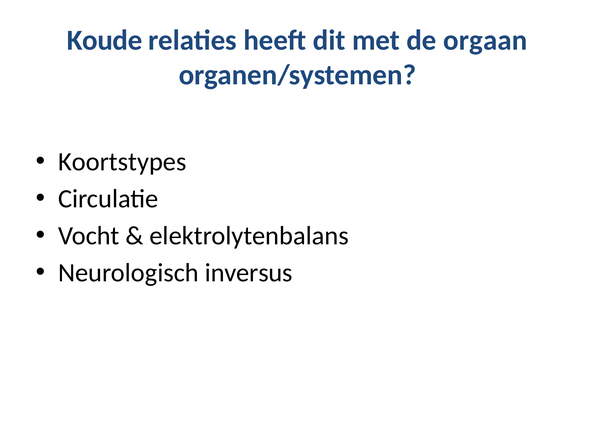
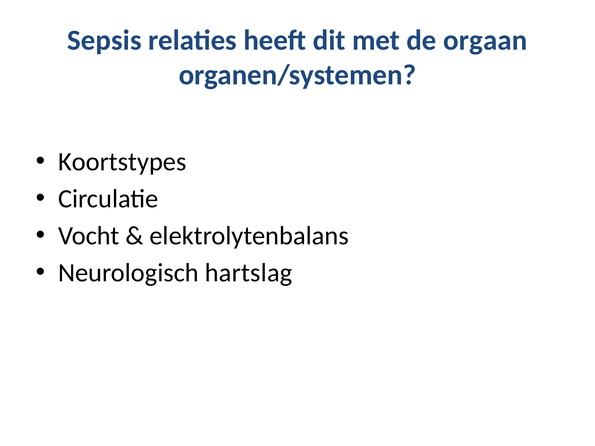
Koude: Koude -> Sepsis (104, 40)
inversus: inversus -> hartslag (249, 273)
